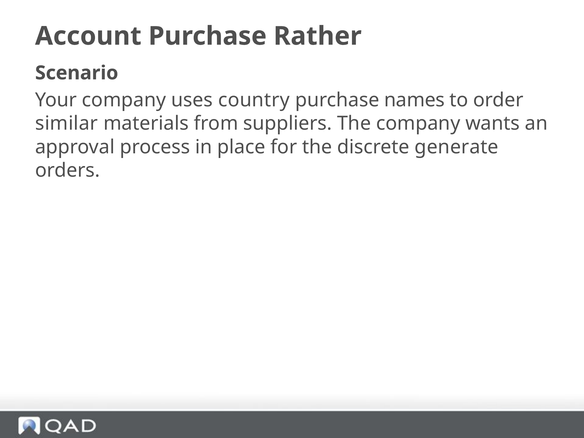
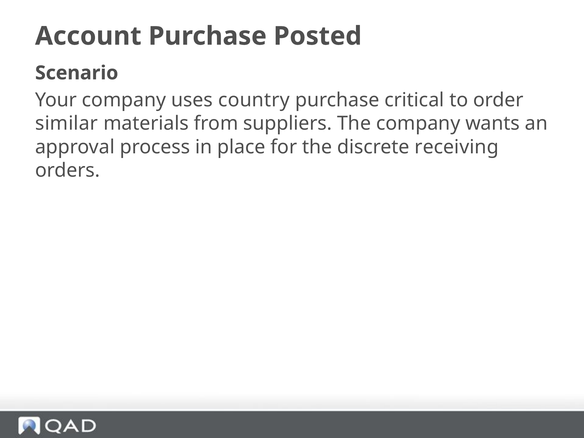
Rather: Rather -> Posted (318, 36)
names: names -> critical (414, 100)
generate: generate -> receiving (457, 147)
